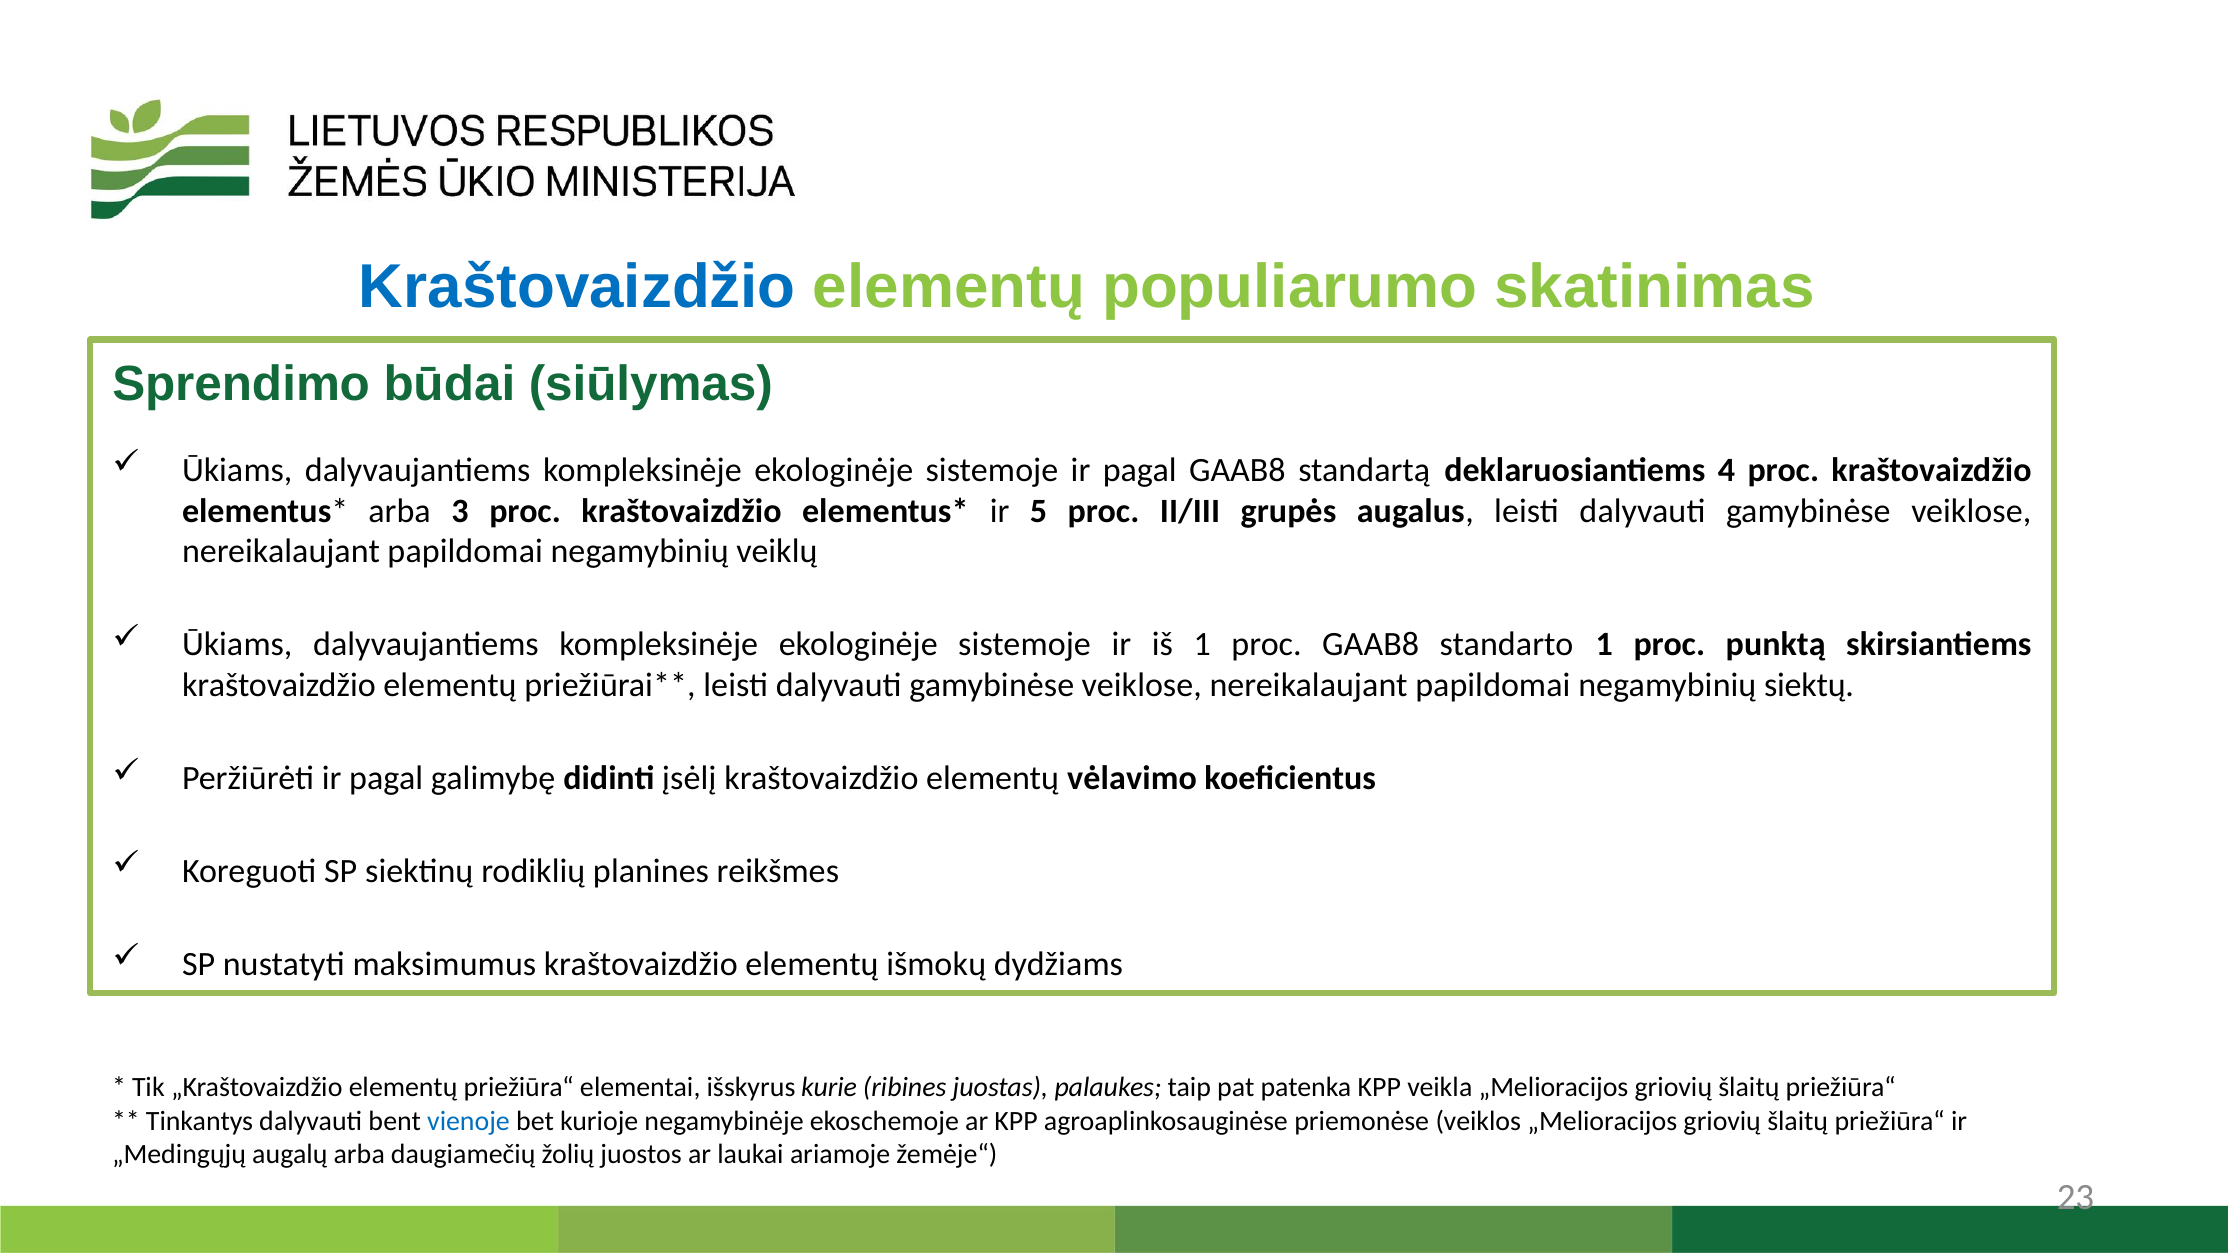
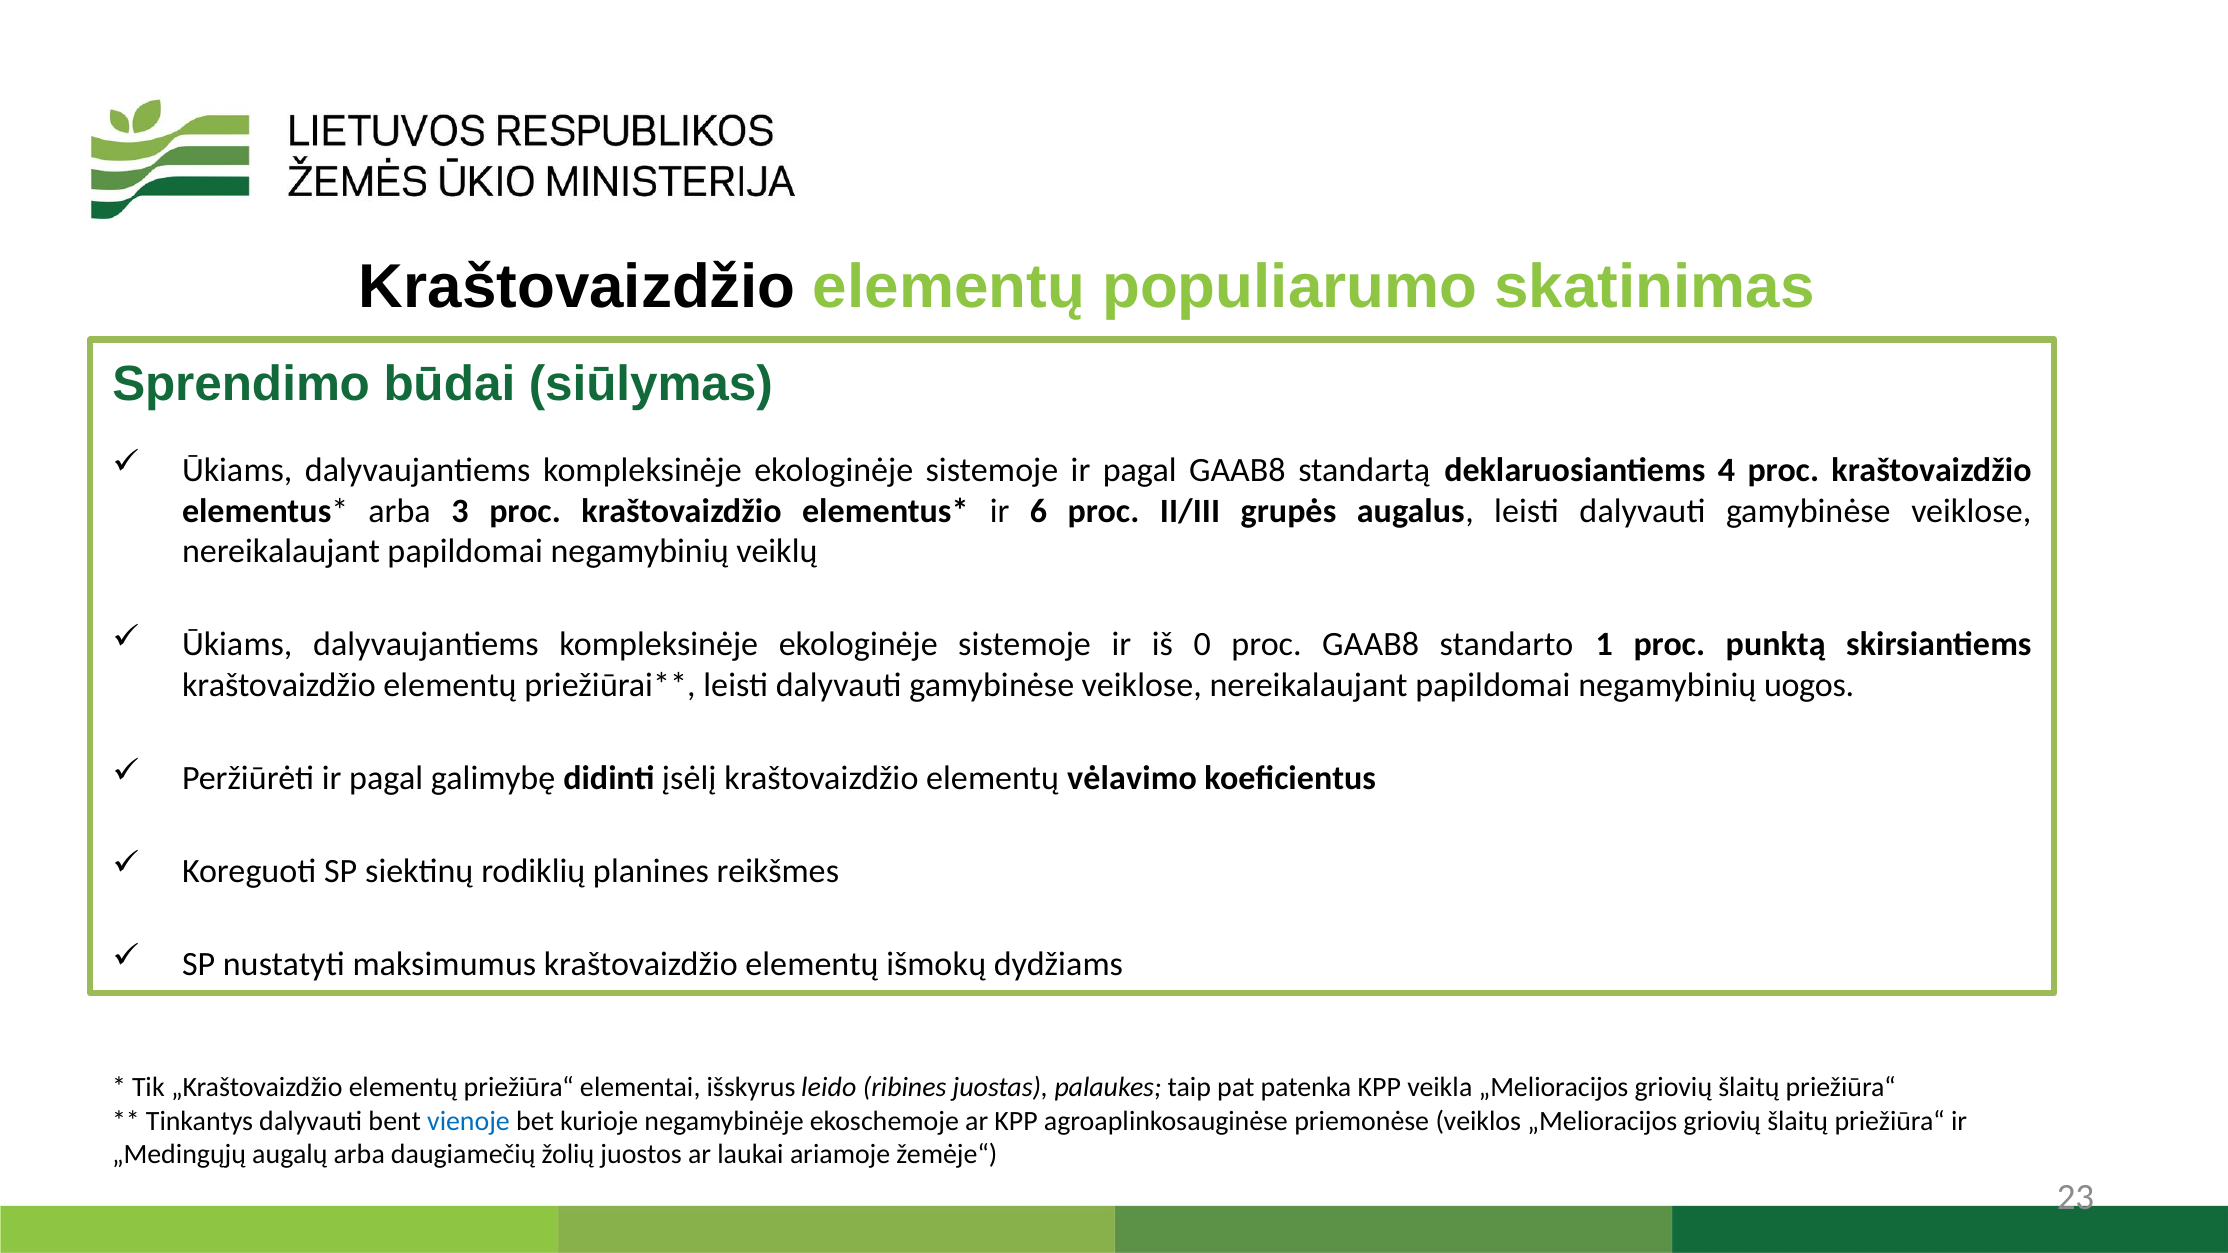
Kraštovaizdžio colour: blue -> black (577, 287)
5: 5 -> 6 (1038, 511)
iš 1: 1 -> 0 (1202, 645)
siektų: siektų -> uogos (1809, 686)
kurie: kurie -> leido (829, 1088)
